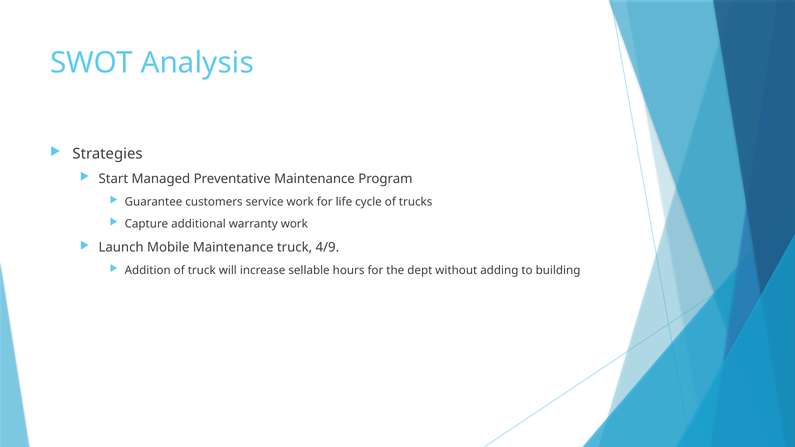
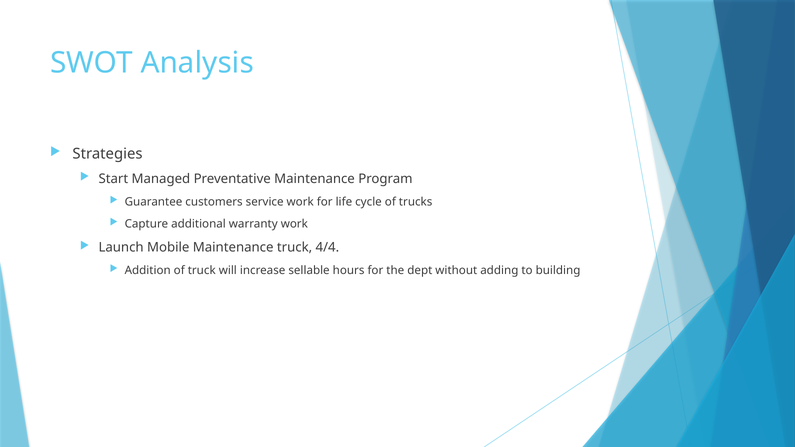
4/9: 4/9 -> 4/4 (327, 248)
